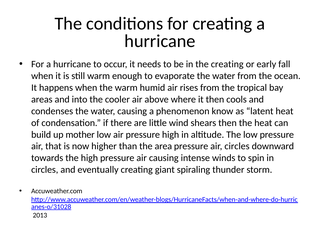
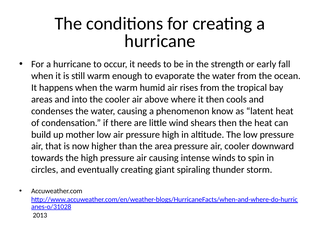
the creating: creating -> strength (227, 64)
air circles: circles -> cooler (237, 146)
